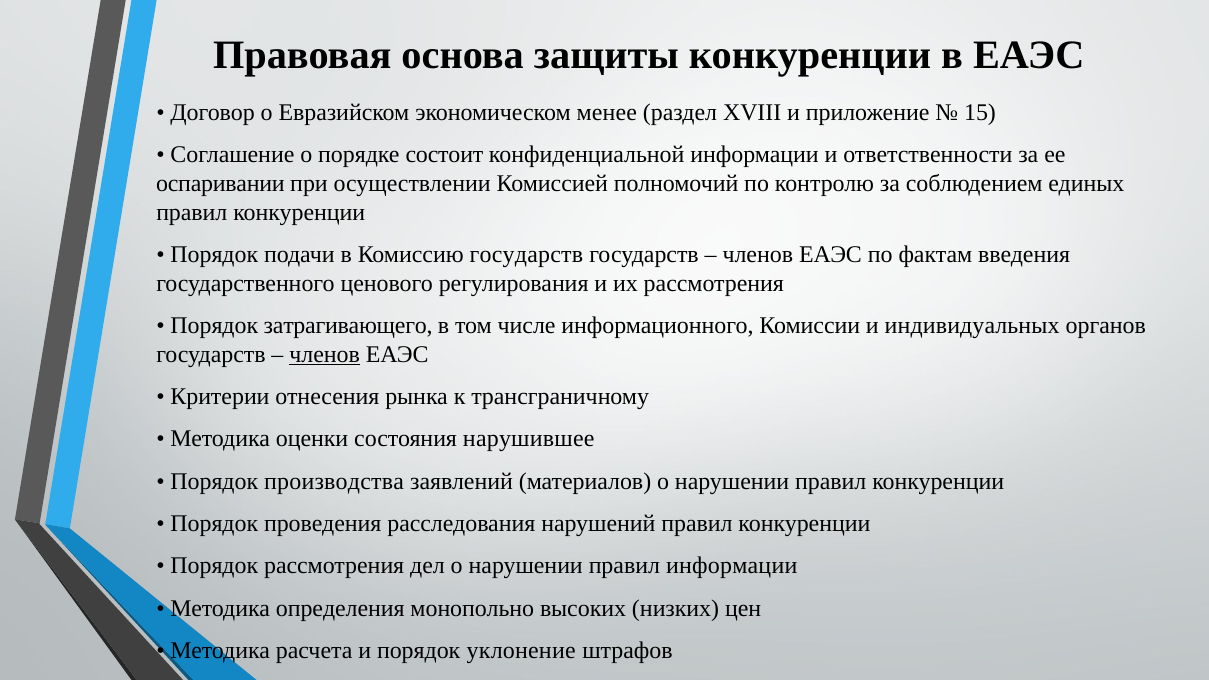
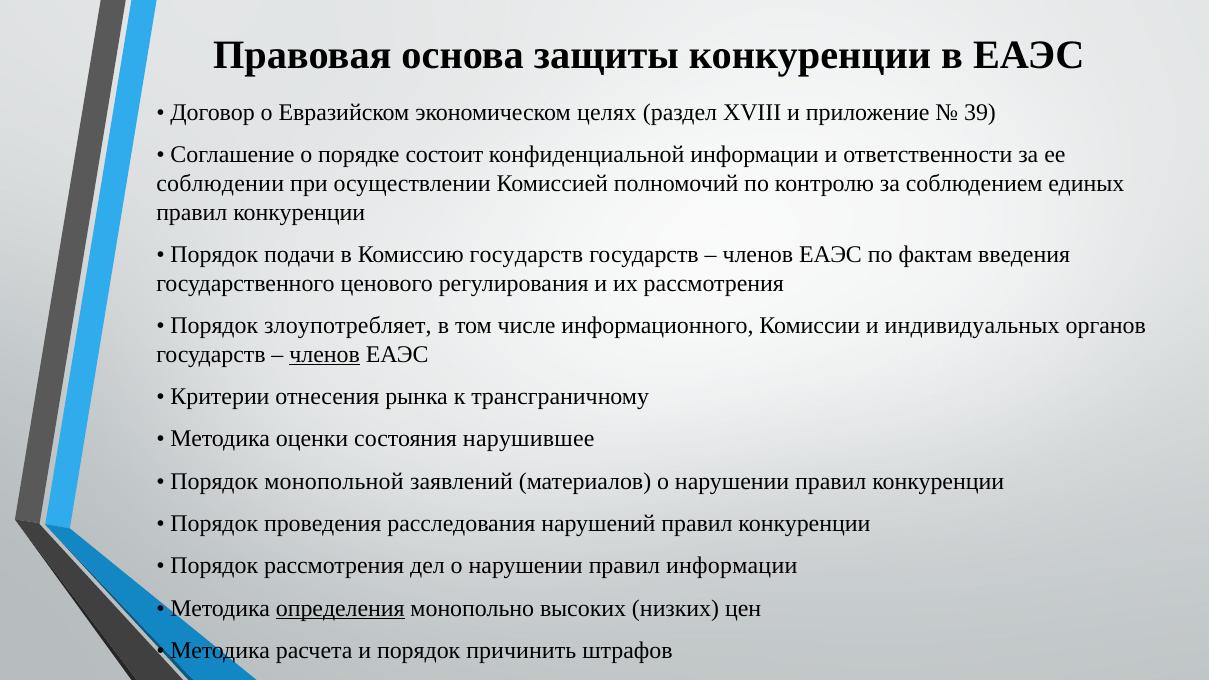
менее: менее -> целях (607, 113)
15: 15 -> 39 (980, 113)
оспаривании: оспаривании -> соблюдении (220, 184)
затрагивающего: затрагивающего -> злоупотребляет (348, 326)
производства: производства -> монопольной (334, 481)
определения underline: none -> present (340, 608)
уклонение: уклонение -> причинить (521, 650)
